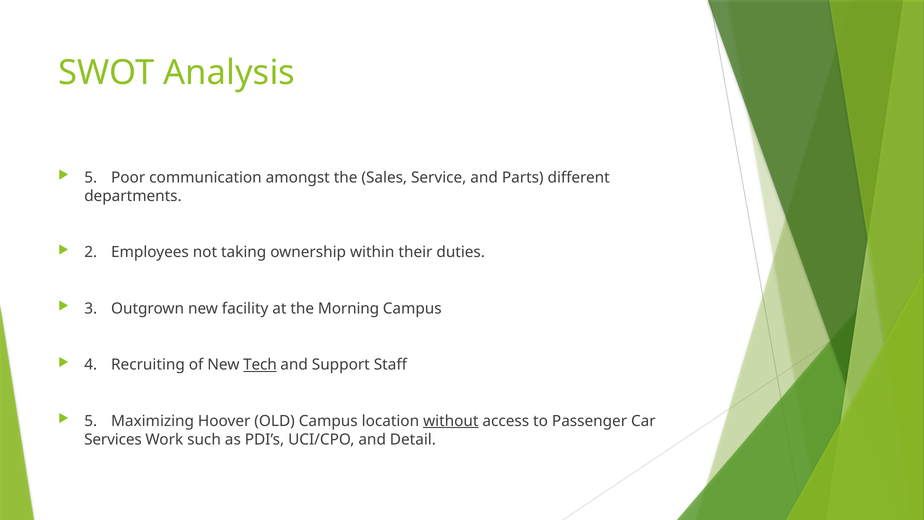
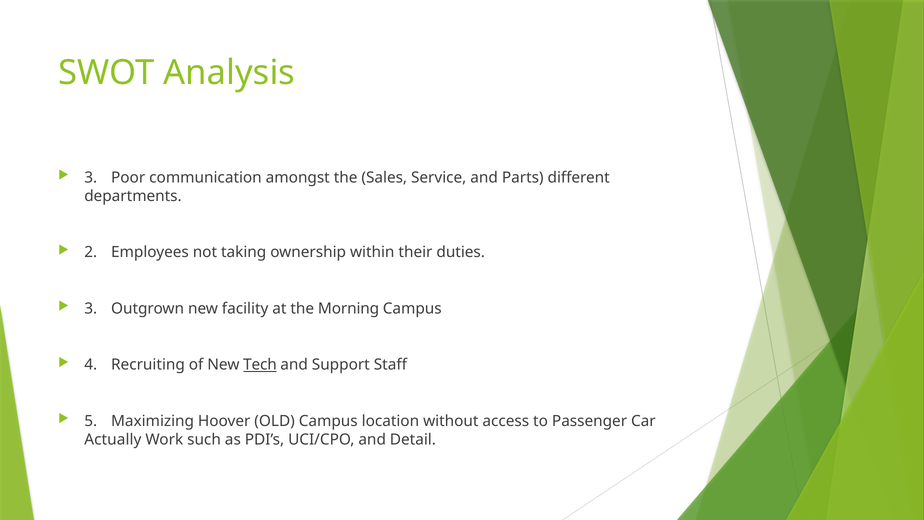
5: 5 -> 3 (91, 178)
without underline: present -> none (451, 421)
Services: Services -> Actually (113, 439)
